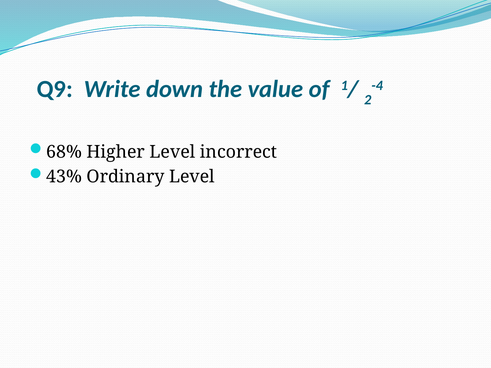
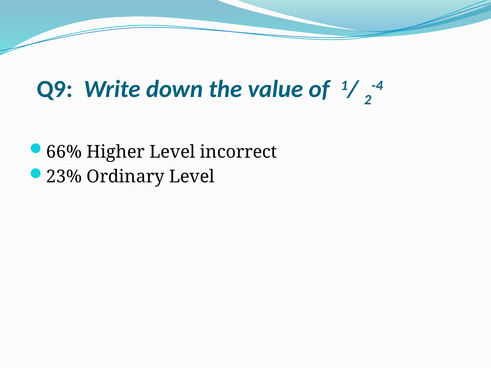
68%: 68% -> 66% (64, 152)
43%: 43% -> 23% (64, 177)
